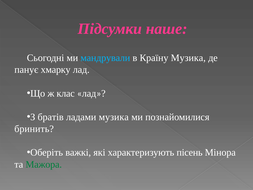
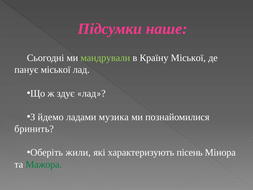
мандрували colour: light blue -> light green (105, 58)
Країну Музика: Музика -> Міської (188, 58)
панує хмарку: хмарку -> міської (56, 70)
клас: клас -> здує (66, 93)
братів: братів -> йдемо (51, 117)
важкі: важкі -> жили (78, 152)
